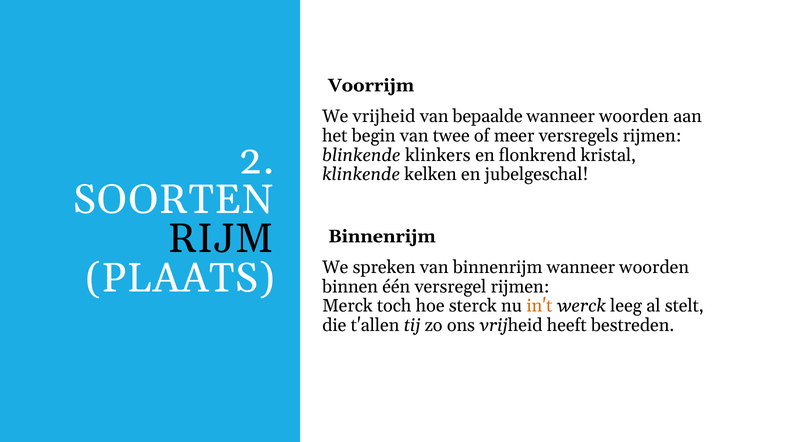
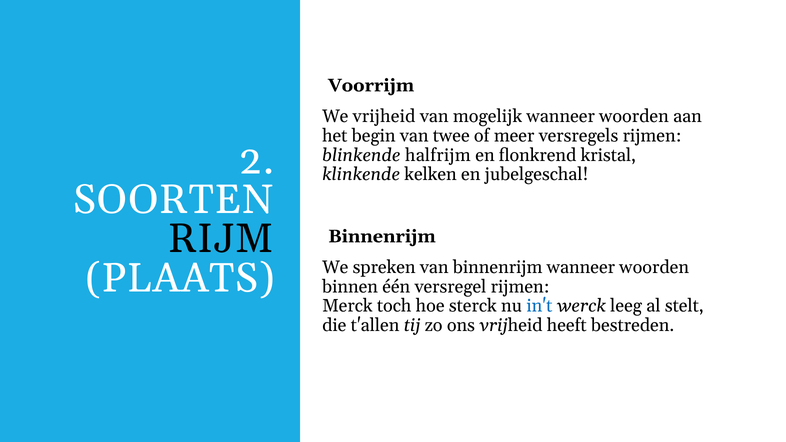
bepaalde: bepaalde -> mogelijk (488, 116)
klinkers: klinkers -> halfrijm (438, 155)
in't colour: orange -> blue (539, 306)
